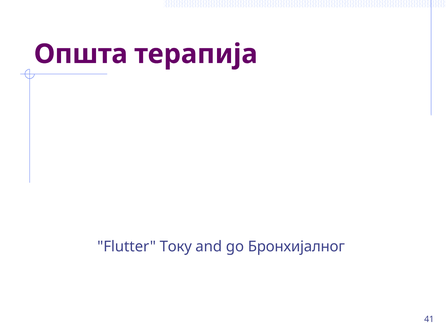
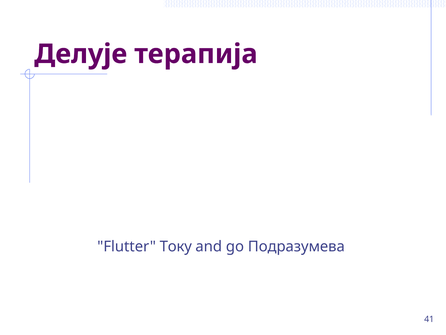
Општа: Општа -> Делује (81, 54)
Бронхијалног: Бронхијалног -> Подразумева (296, 246)
